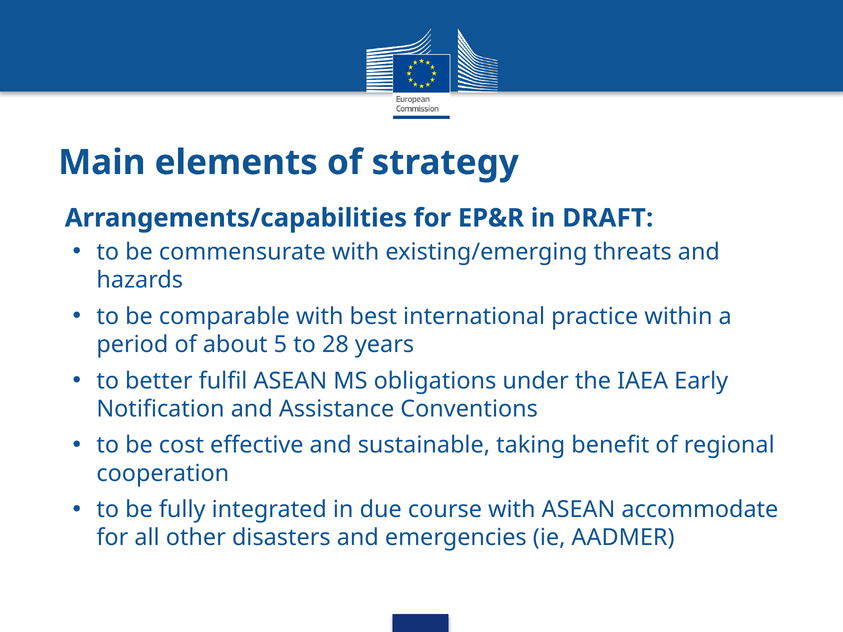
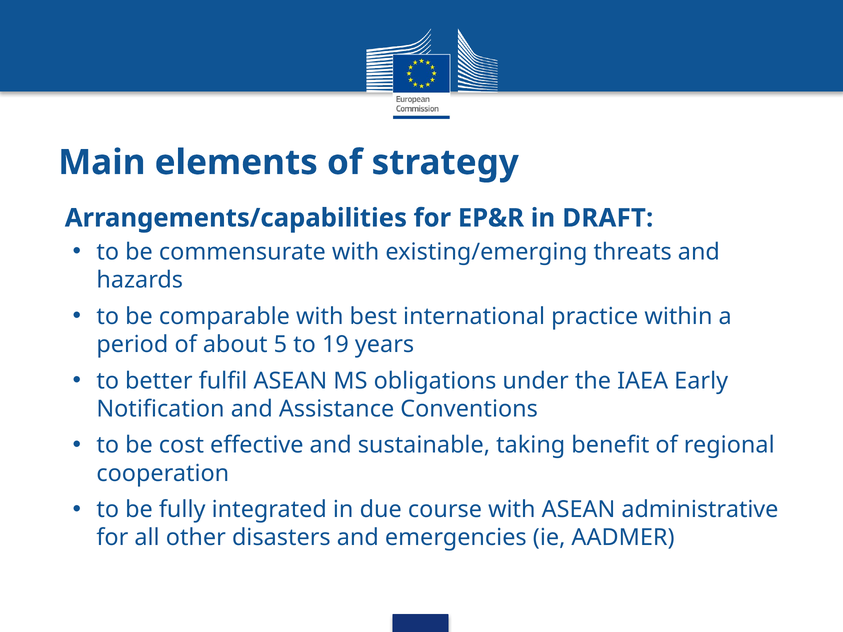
28: 28 -> 19 (335, 345)
accommodate: accommodate -> administrative (700, 510)
